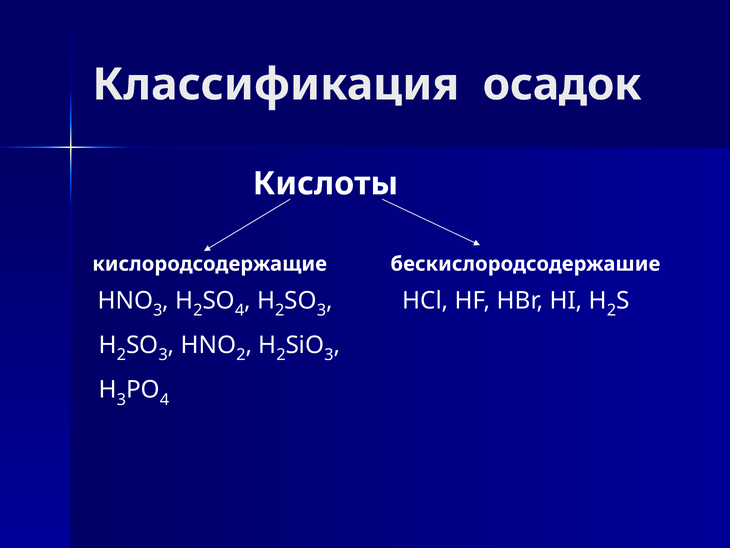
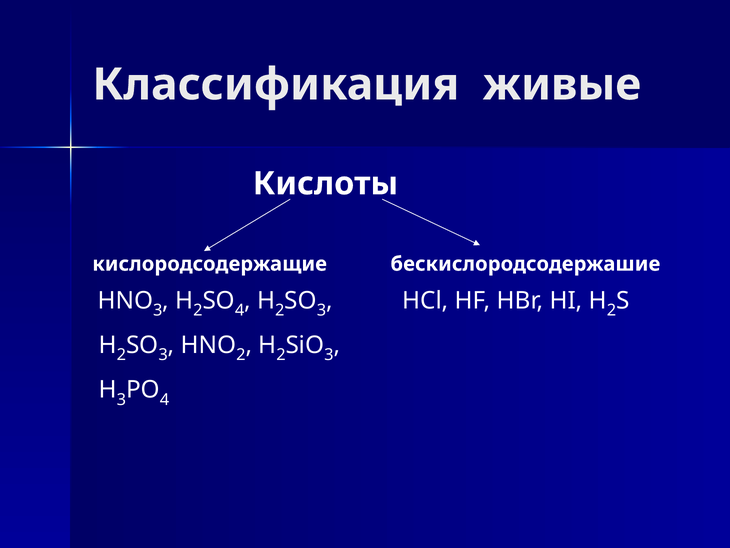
осадок: осадок -> живые (562, 85)
